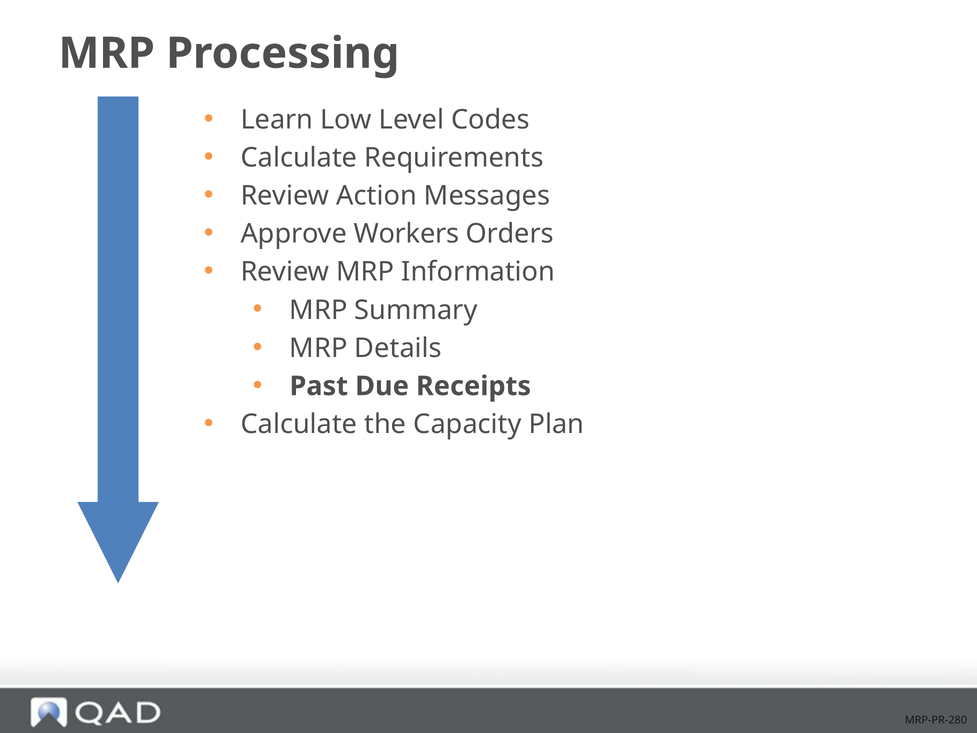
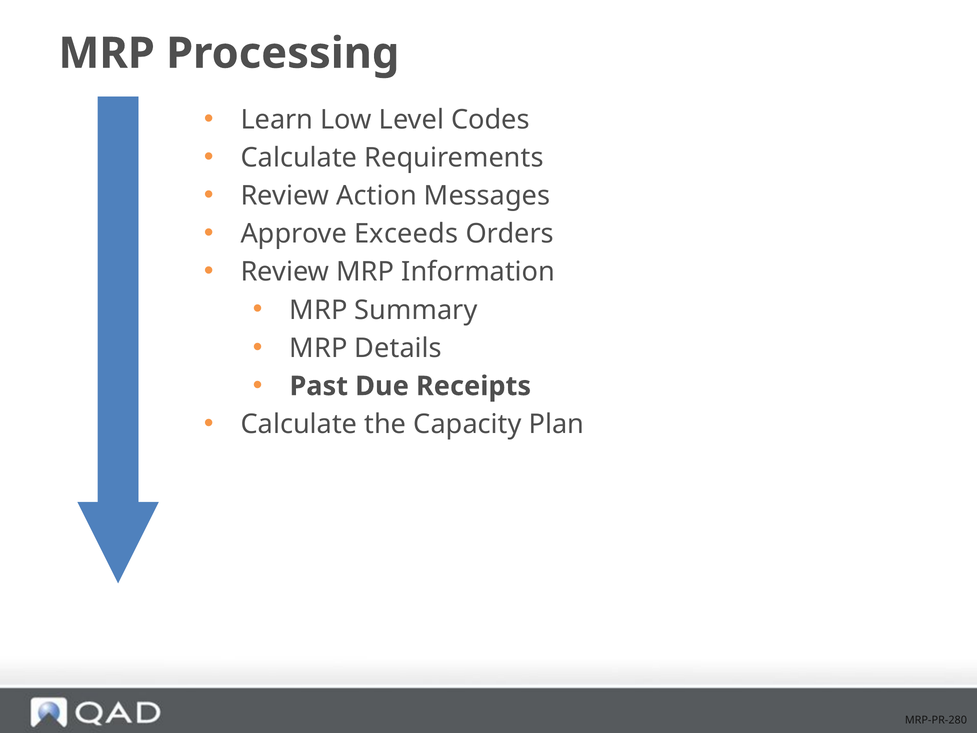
Workers: Workers -> Exceeds (406, 234)
